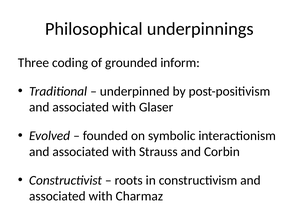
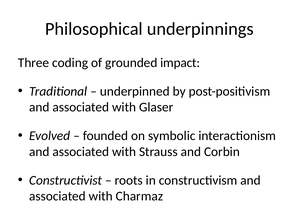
inform: inform -> impact (180, 63)
